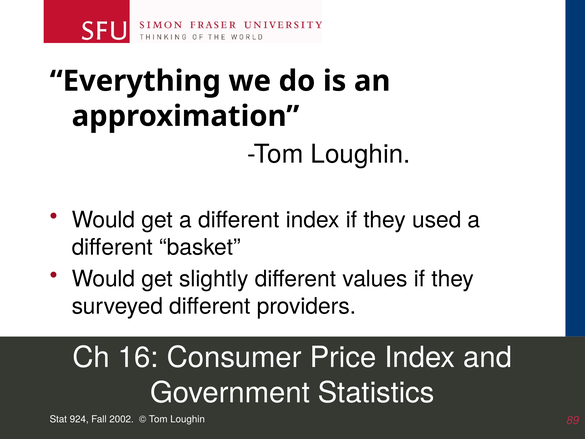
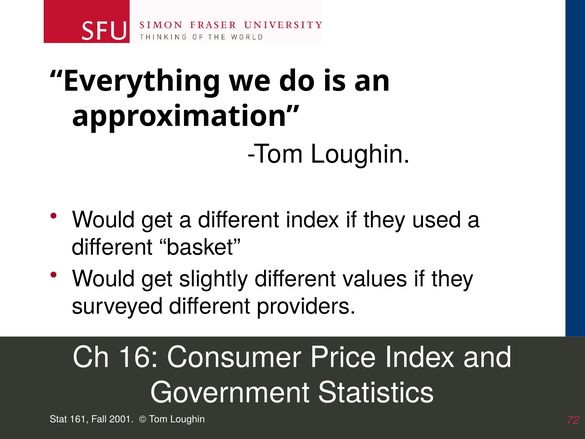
924: 924 -> 161 (79, 419)
2002: 2002 -> 2001 (122, 419)
89: 89 -> 72 (573, 420)
